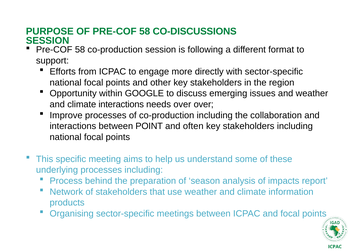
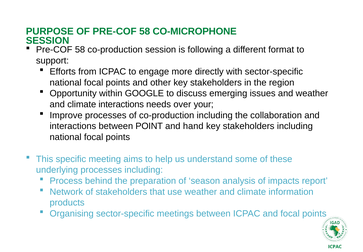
CO-DISCUSSIONS: CO-DISCUSSIONS -> CO-MICROPHONE (195, 31)
over over: over -> your (204, 104)
often: often -> hand (193, 126)
